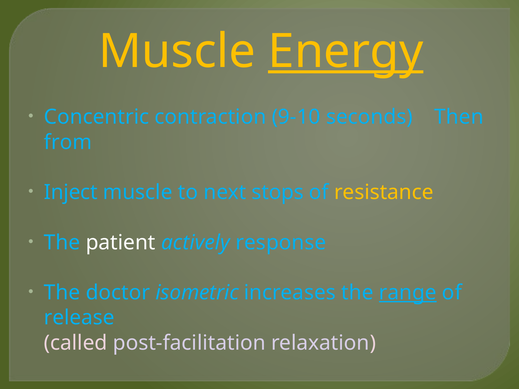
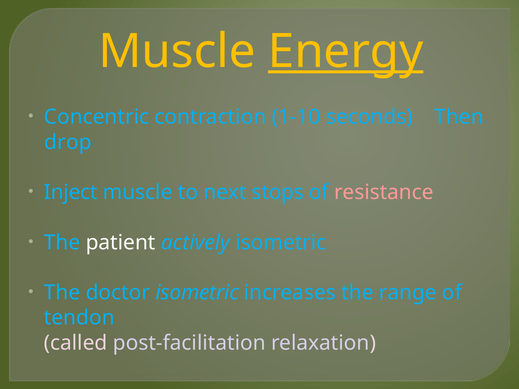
9-10: 9-10 -> 1-10 (296, 117)
from: from -> drop (68, 142)
resistance colour: yellow -> pink (384, 192)
actively response: response -> isometric (281, 243)
range underline: present -> none (408, 293)
release: release -> tendon (79, 318)
